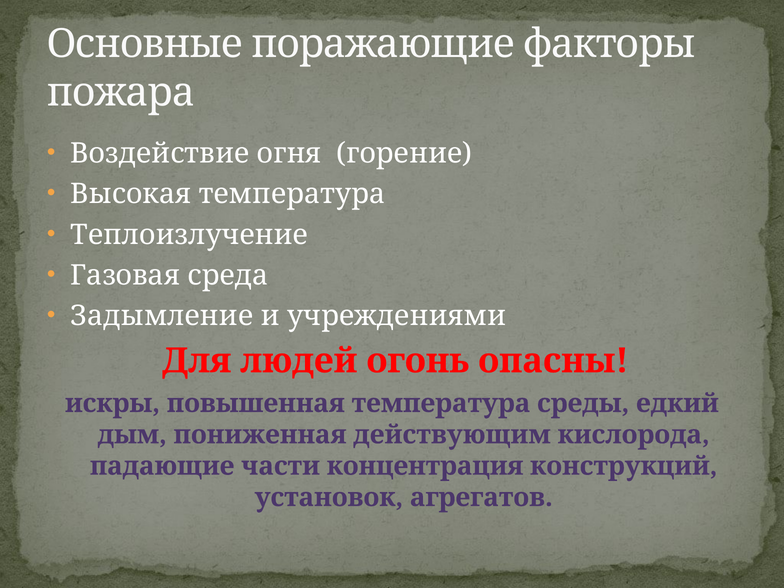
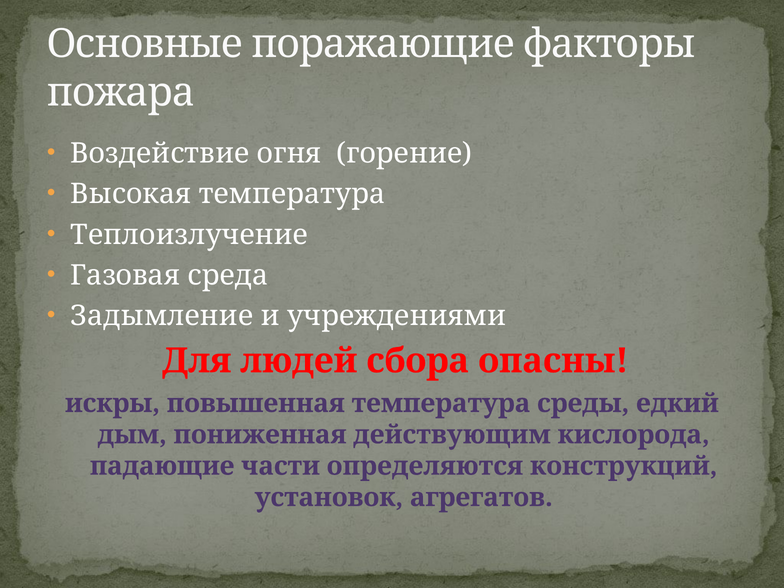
огонь: огонь -> сбора (418, 361)
концентрация: концентрация -> определяются (425, 466)
